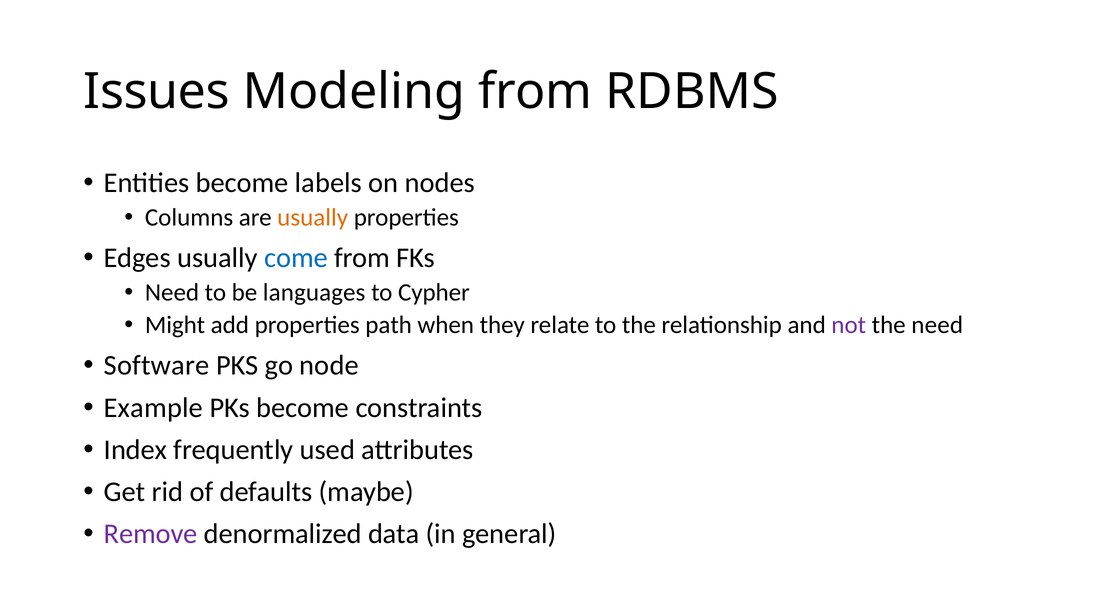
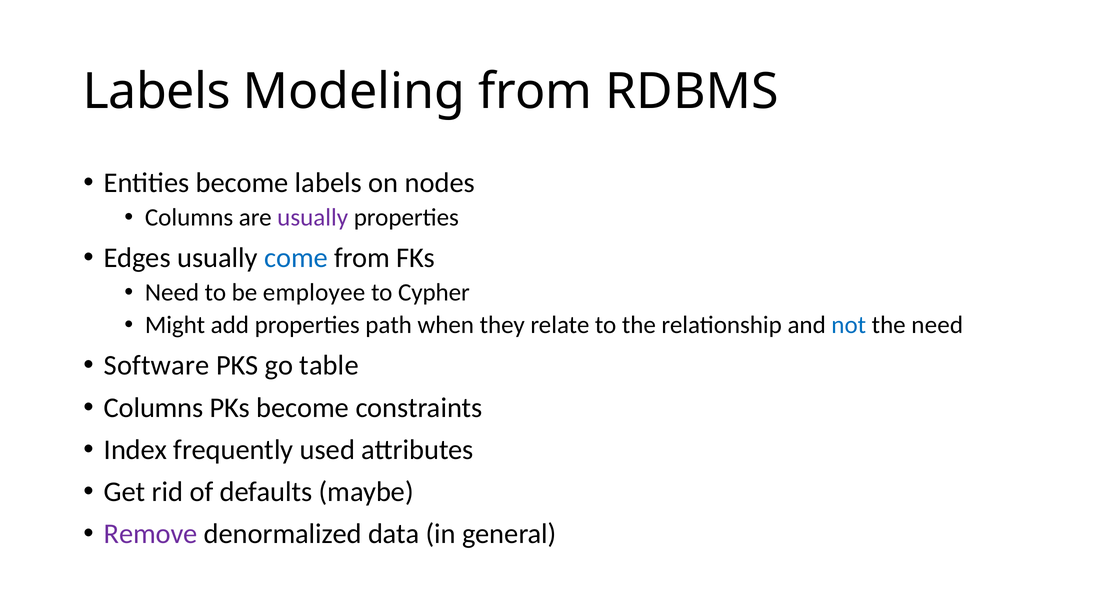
Issues: Issues -> Labels (157, 92)
usually colour: orange -> purple (313, 218)
languages: languages -> employee (314, 293)
not colour: purple -> blue (849, 325)
node: node -> table (329, 366)
Example: Example -> Columns (154, 408)
